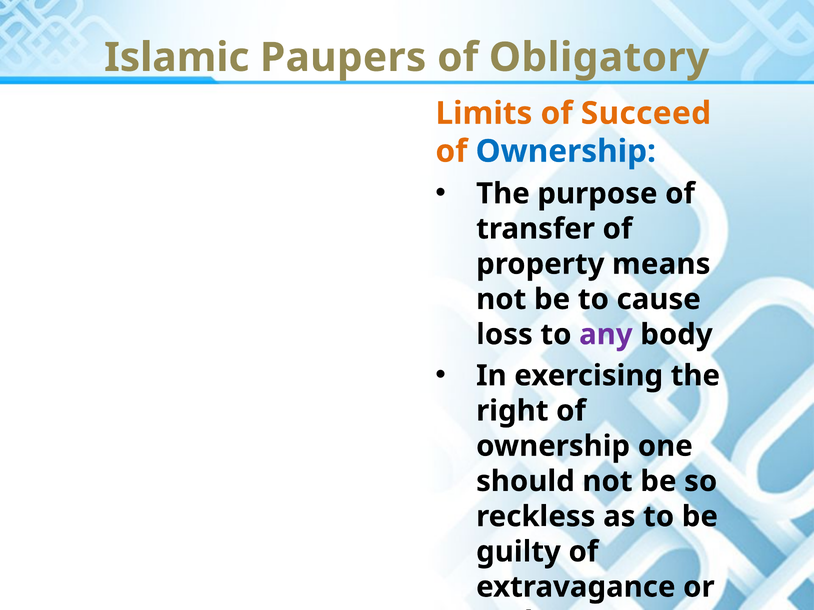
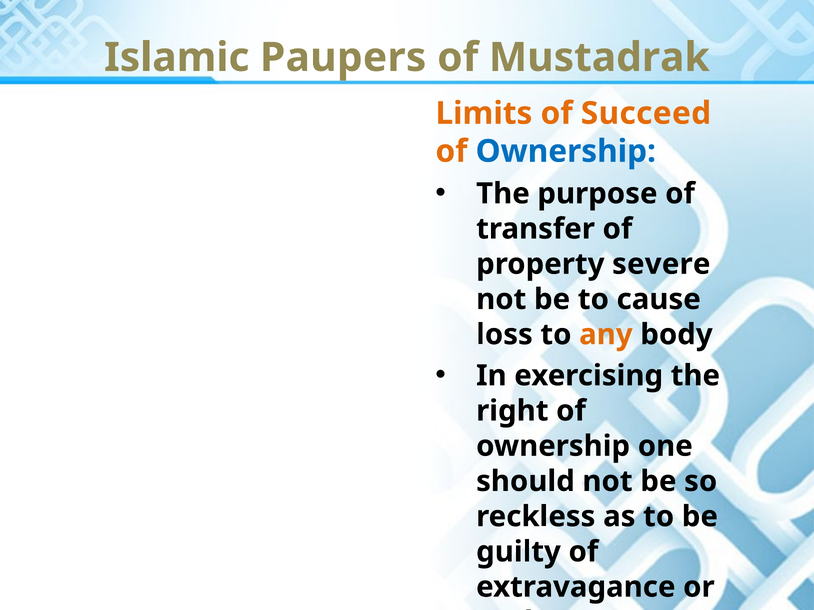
Obligatory: Obligatory -> Mustadrak (599, 58)
means: means -> severe (661, 264)
any colour: purple -> orange (606, 335)
